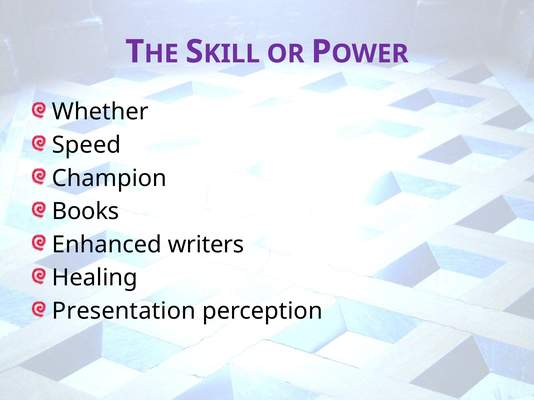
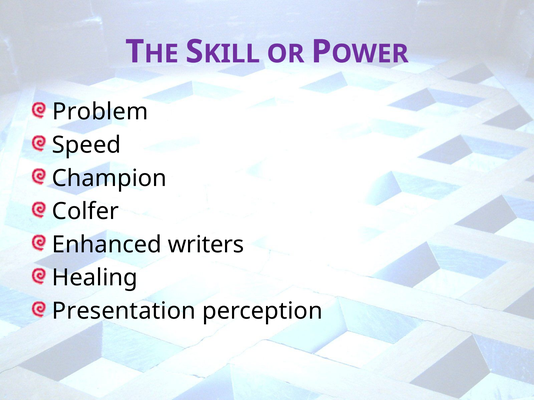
Whether: Whether -> Problem (100, 112)
Books: Books -> Colfer (85, 212)
